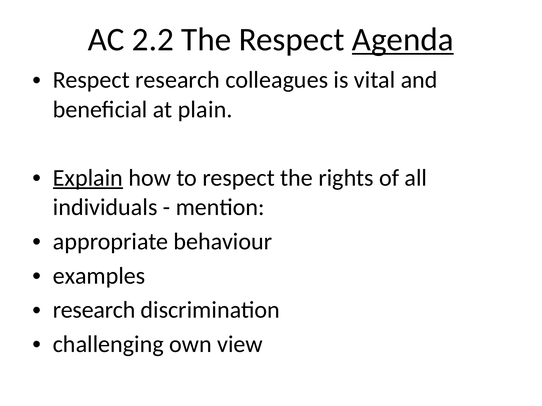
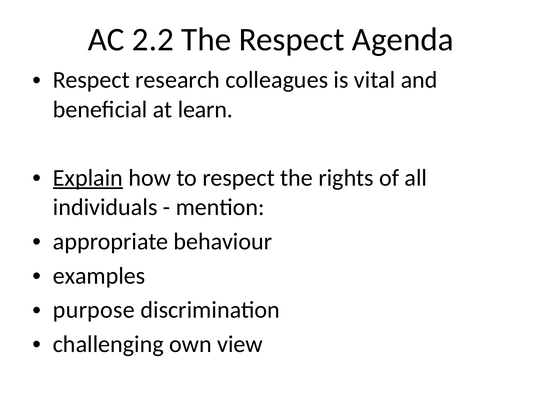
Agenda underline: present -> none (403, 40)
plain: plain -> learn (205, 110)
research: research -> purpose (94, 310)
